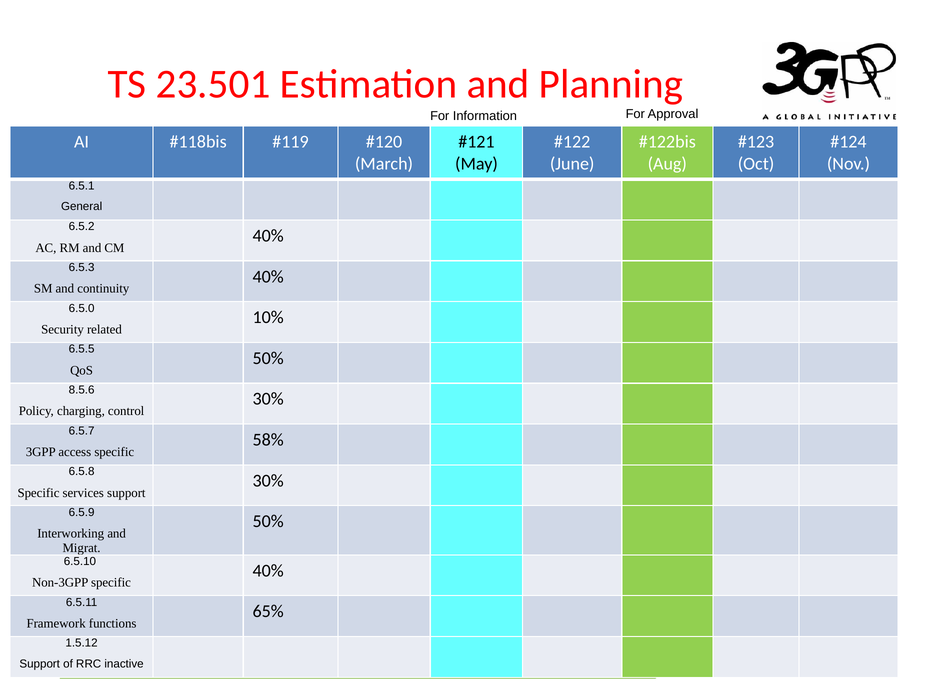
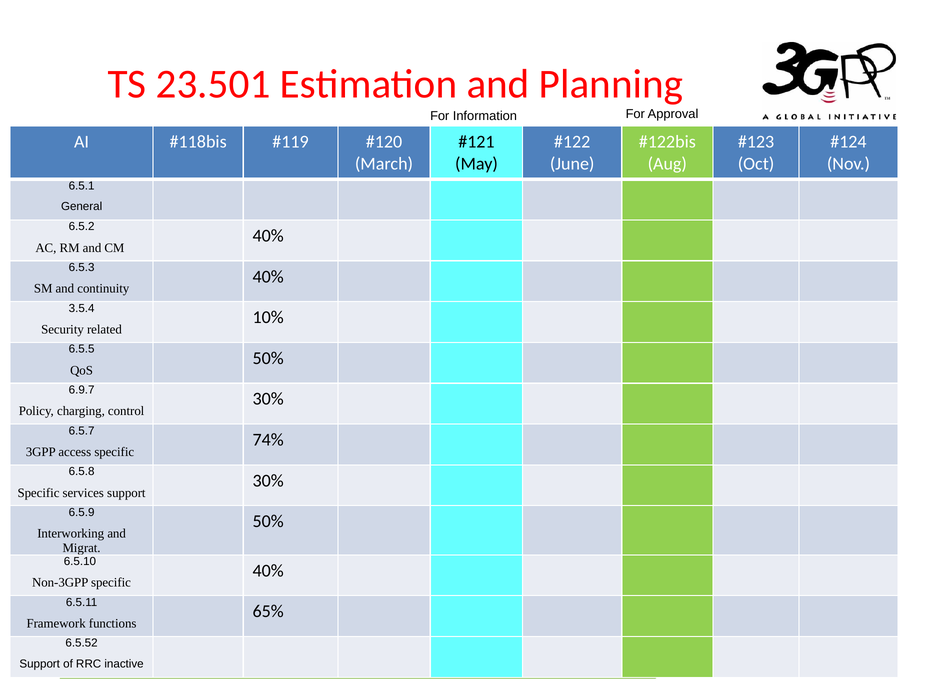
6.5.0: 6.5.0 -> 3.5.4 (82, 308)
8.5.6: 8.5.6 -> 6.9.7 (82, 390)
58%: 58% -> 74% (268, 440)
1.5.12: 1.5.12 -> 6.5.52 (82, 643)
